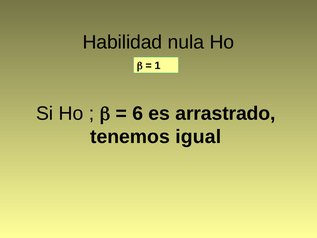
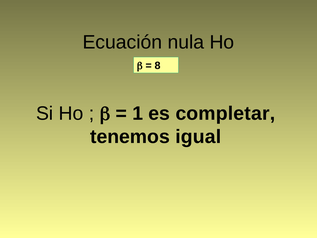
Habilidad: Habilidad -> Ecuación (122, 42)
1: 1 -> 8 (158, 66)
6: 6 -> 1 (138, 113)
arrastrado: arrastrado -> completar (225, 113)
